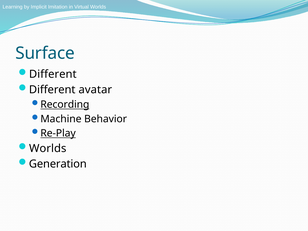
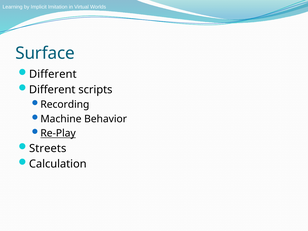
avatar: avatar -> scripts (95, 90)
Recording underline: present -> none (65, 105)
Worlds: Worlds -> Streets (48, 148)
Generation: Generation -> Calculation (58, 164)
